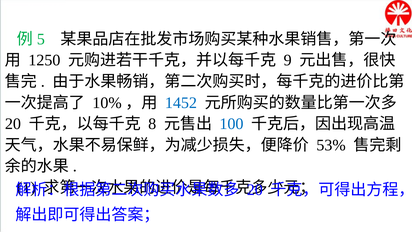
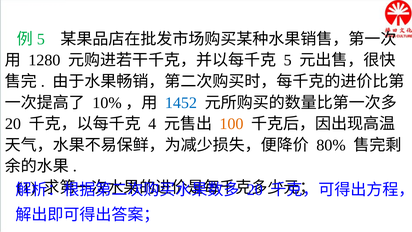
1250: 1250 -> 1280 (44, 60)
9: 9 -> 5 (288, 60)
8: 8 -> 4 (152, 124)
100 colour: blue -> orange (231, 124)
53%: 53% -> 80% (331, 145)
